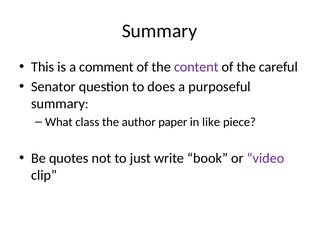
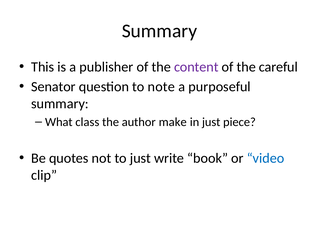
comment: comment -> publisher (106, 67)
does: does -> note (161, 87)
paper: paper -> make (173, 122)
in like: like -> just (211, 122)
video colour: purple -> blue (266, 158)
